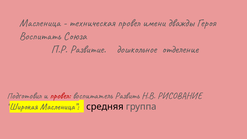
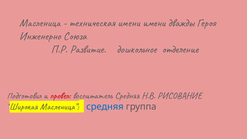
техническая провел: провел -> имени (129, 23)
Воспитать: Воспитать -> Инженерно (40, 36)
воспитатель Развить: Развить -> Средняя (127, 96)
средняя colour: black -> blue (105, 107)
